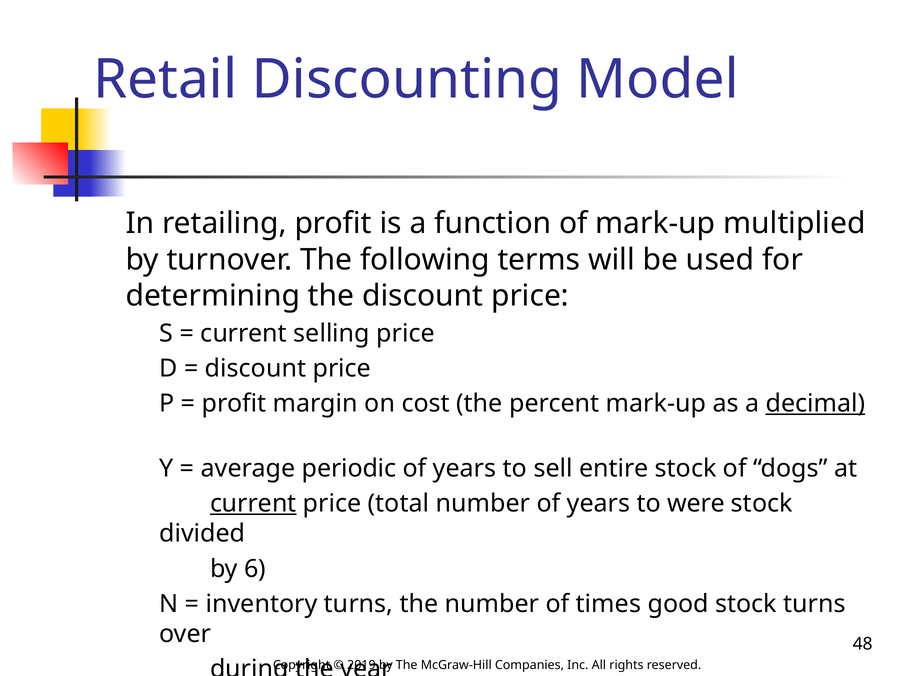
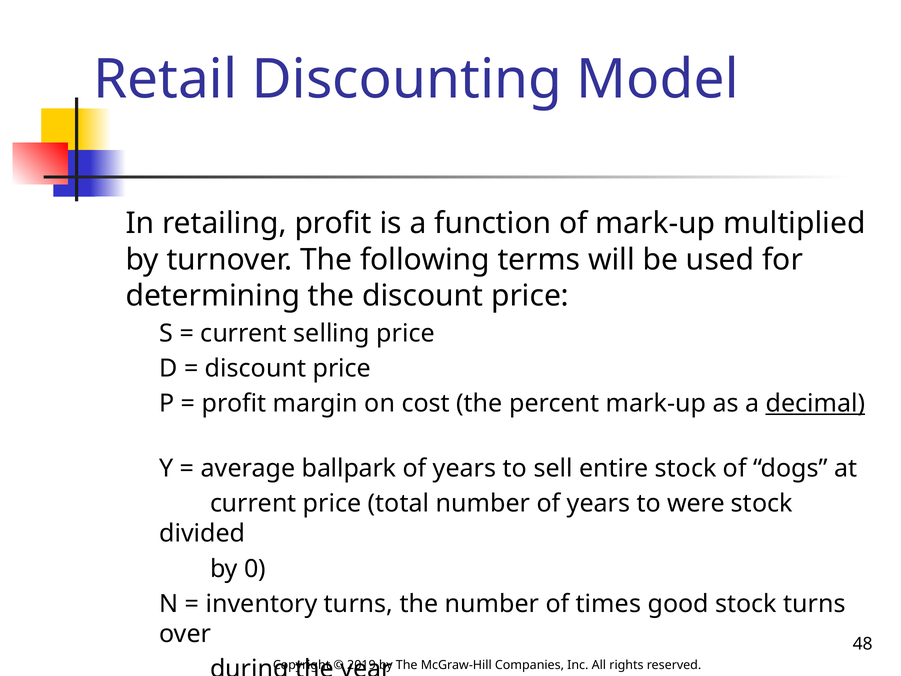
periodic: periodic -> ballpark (349, 468)
current underline: present -> none (253, 503)
6: 6 -> 0 (255, 569)
